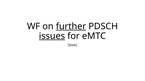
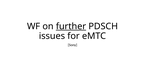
issues underline: present -> none (52, 36)
